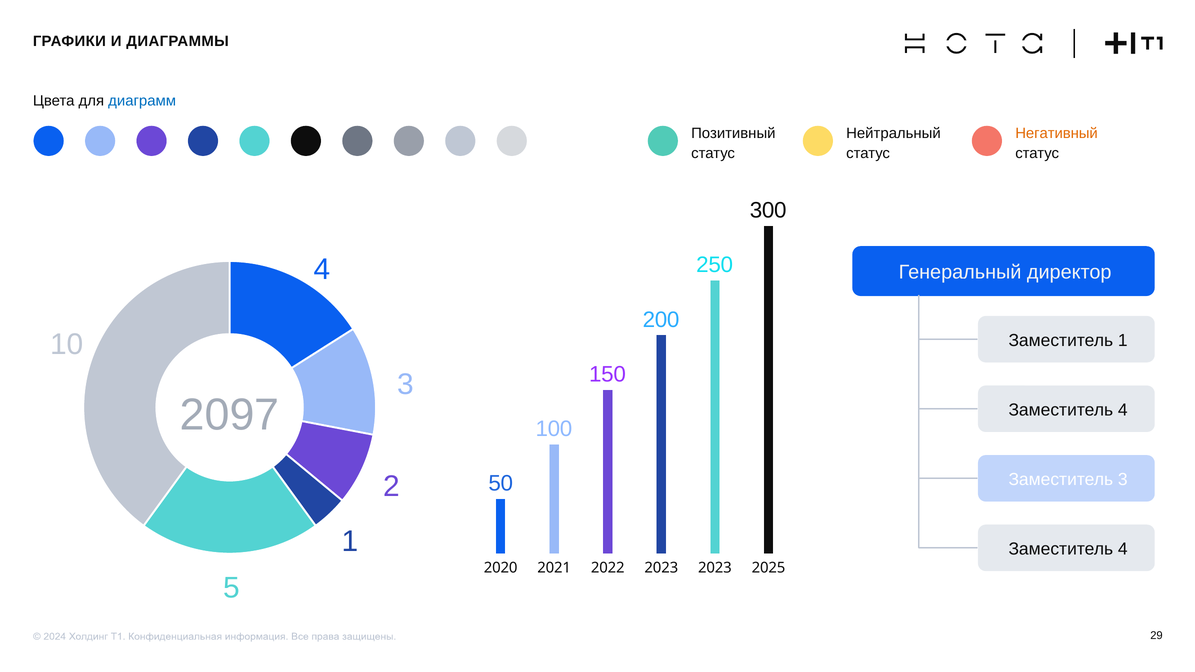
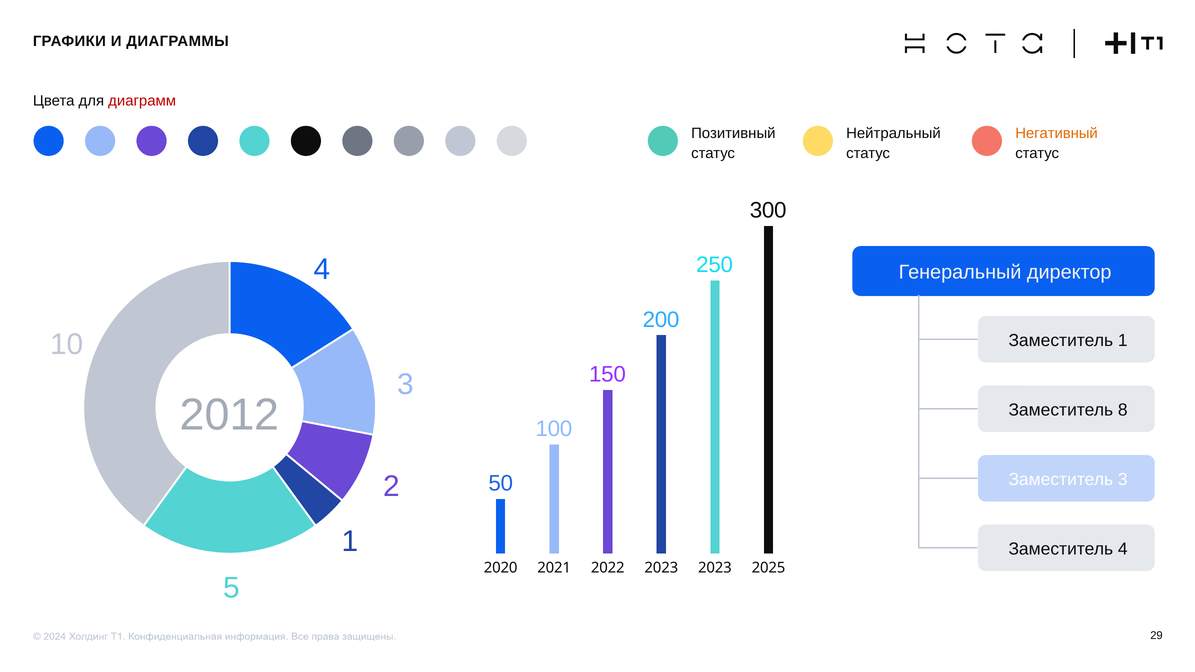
диаграмм colour: blue -> red (142, 101)
2097: 2097 -> 2012 (230, 415)
4: 4 -> 8 (1123, 410)
